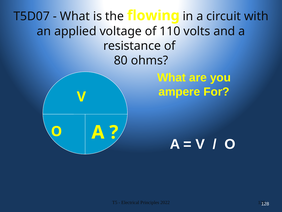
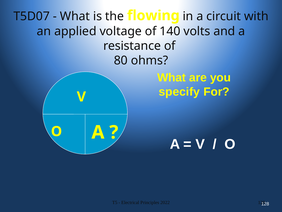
110: 110 -> 140 (170, 31)
ampere: ampere -> specify (179, 92)
